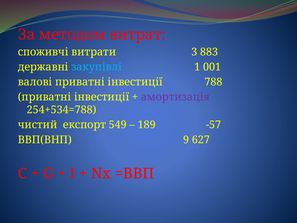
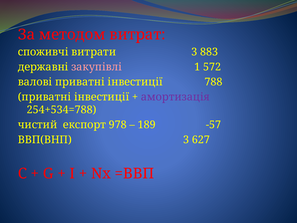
закупівлі colour: light blue -> pink (97, 67)
001: 001 -> 572 (212, 67)
549: 549 -> 978 (118, 125)
ВВП(ВНП 9: 9 -> 3 (186, 140)
